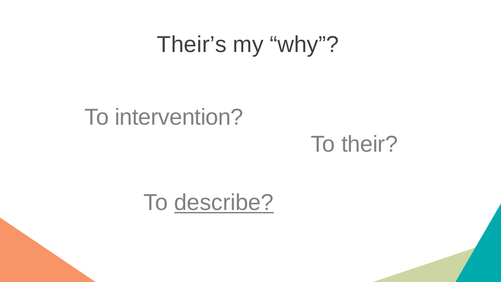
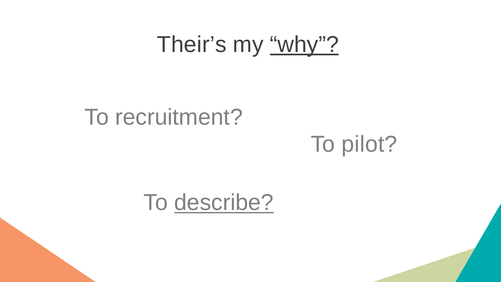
why underline: none -> present (304, 45)
intervention: intervention -> recruitment (179, 117)
their: their -> pilot (369, 144)
